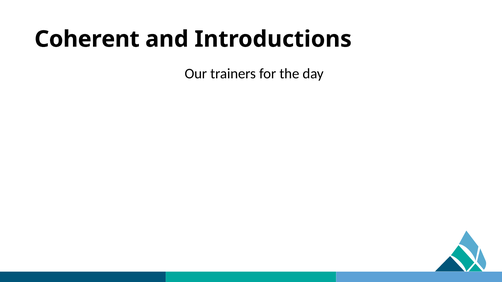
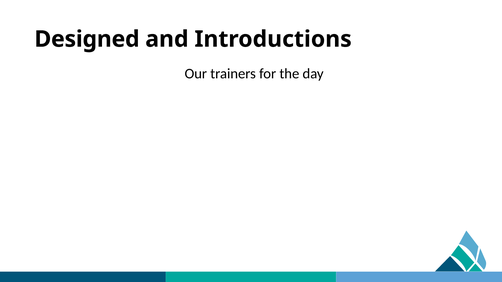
Coherent: Coherent -> Designed (87, 39)
